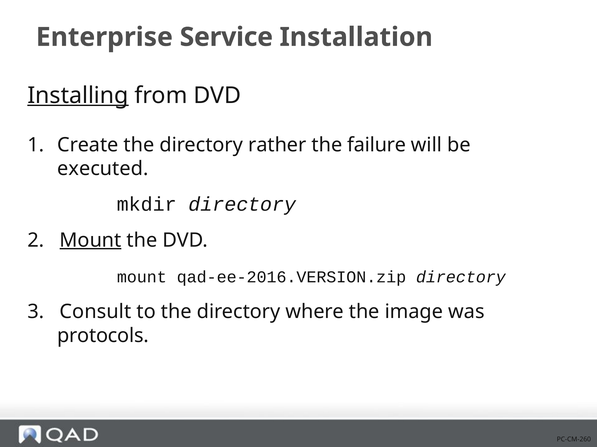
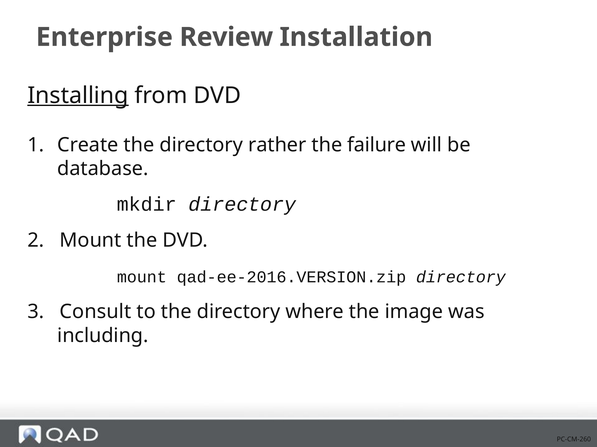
Service: Service -> Review (226, 37)
executed: executed -> database (103, 169)
Mount underline: present -> none (91, 241)
protocols: protocols -> including (103, 336)
